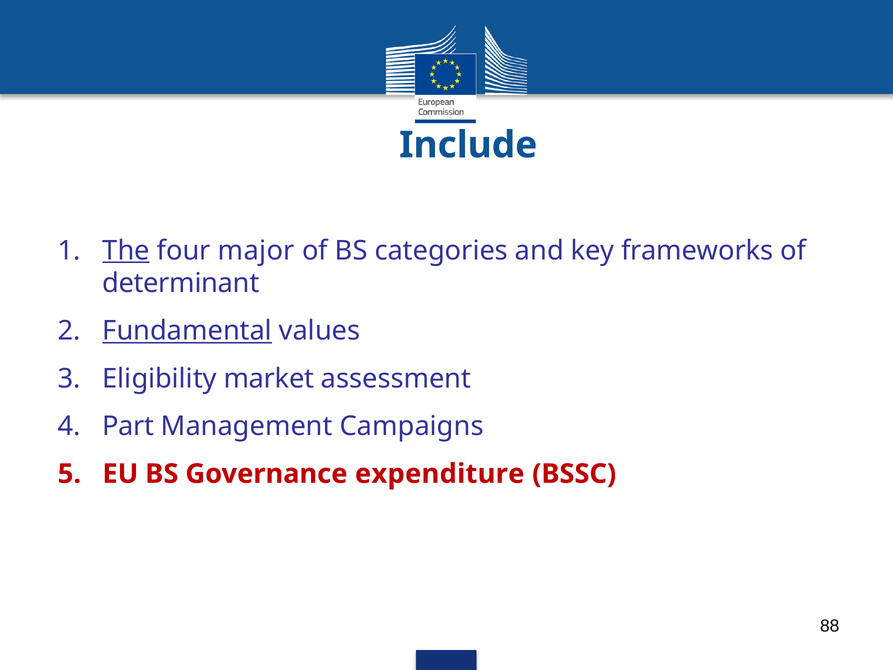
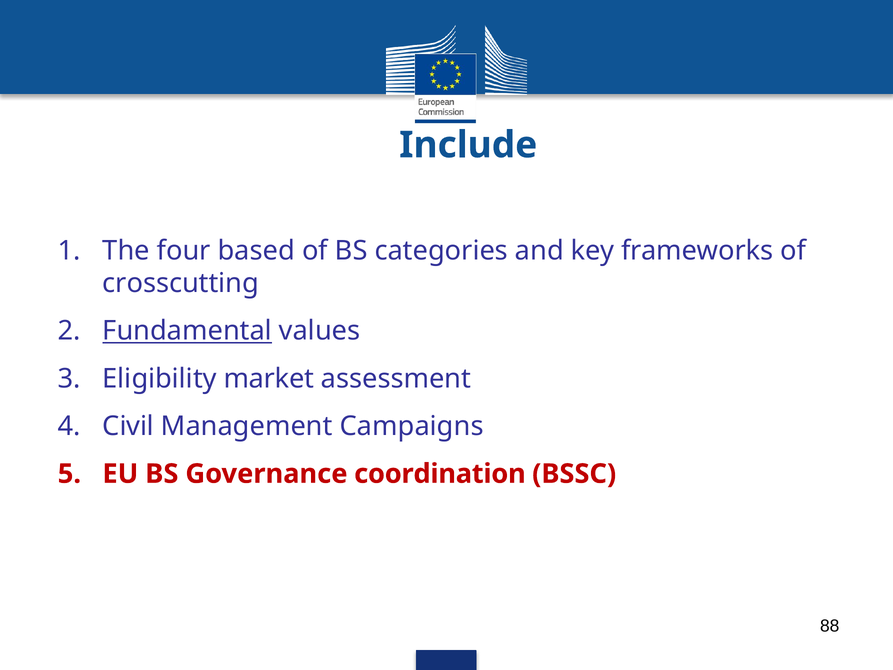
The underline: present -> none (126, 251)
major: major -> based (256, 251)
determinant: determinant -> crosscutting (181, 283)
Part: Part -> Civil (128, 426)
expenditure: expenditure -> coordination (440, 474)
